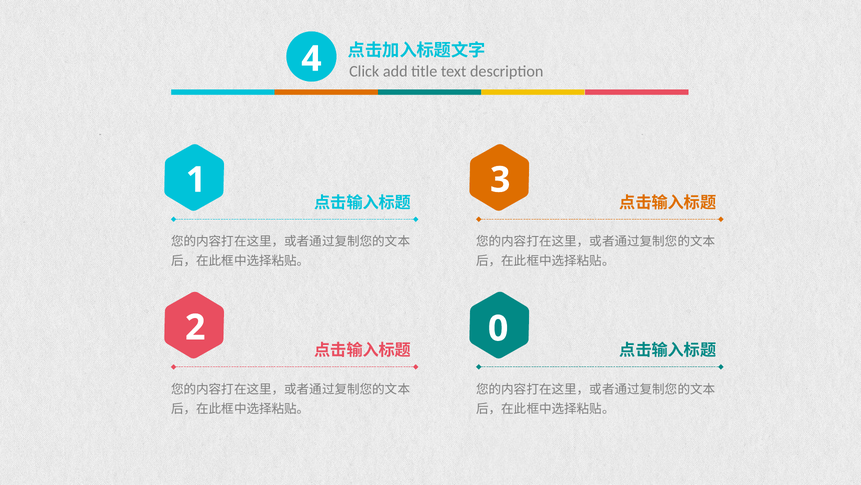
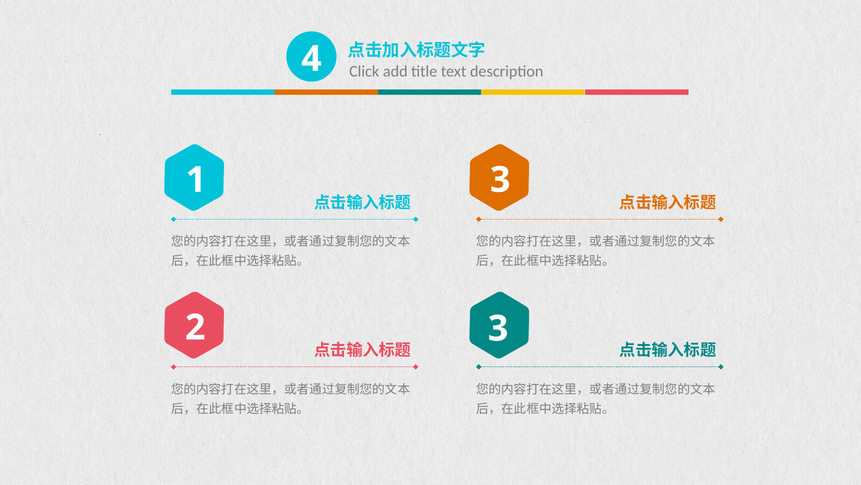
2 0: 0 -> 3 (498, 328)
